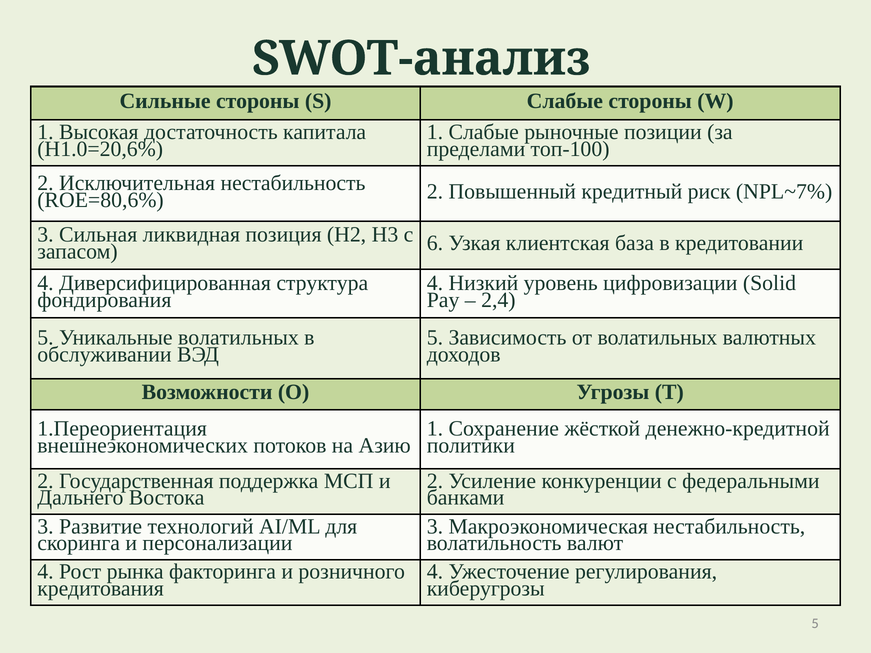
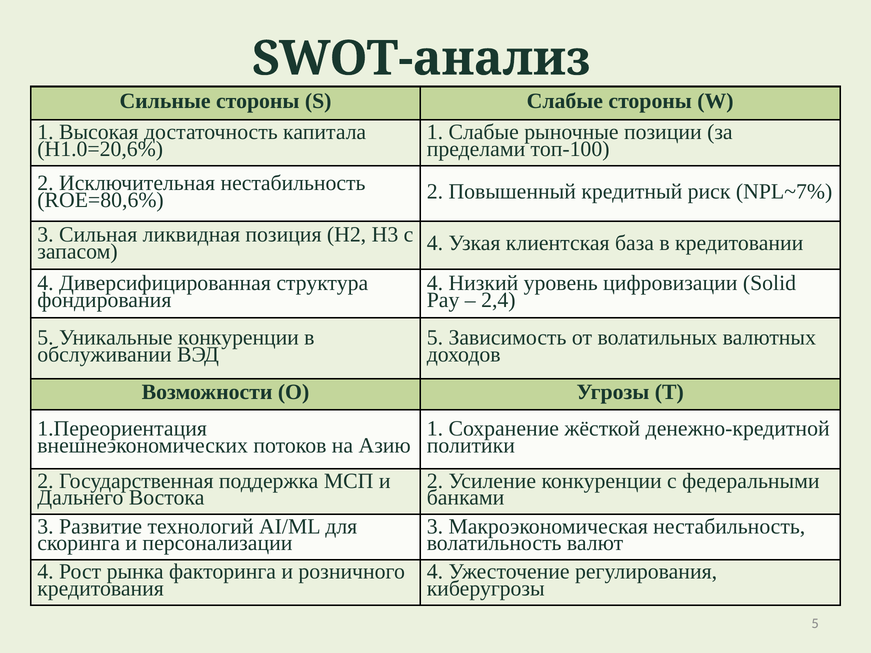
запасом 6: 6 -> 4 (435, 243)
Уникальные волатильных: волатильных -> конкуренции (238, 338)
